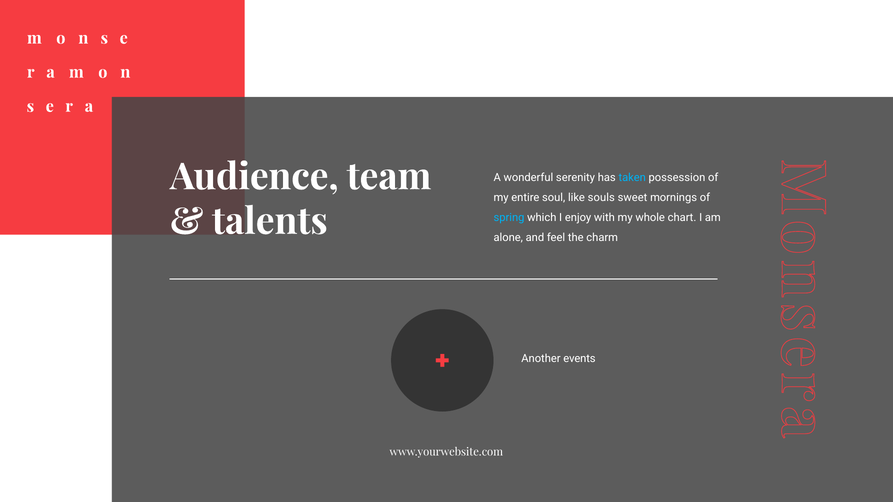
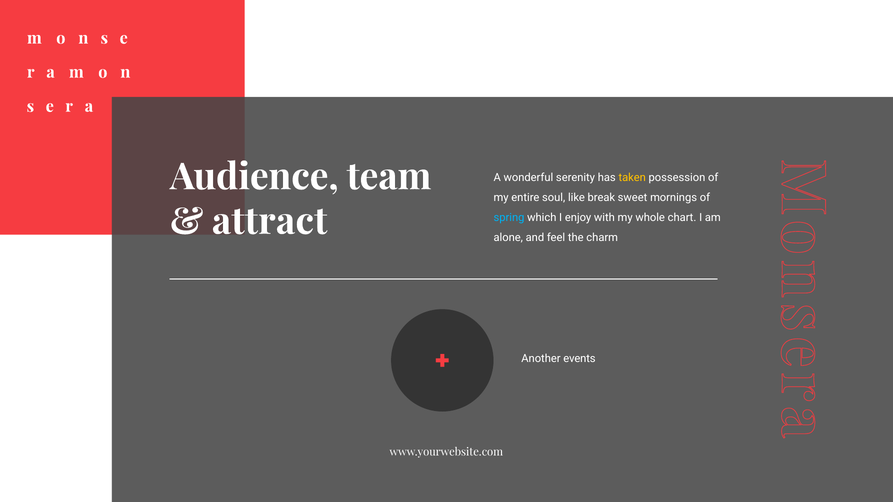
taken colour: light blue -> yellow (632, 178)
souls: souls -> break (601, 198)
talents: talents -> attract (270, 222)
